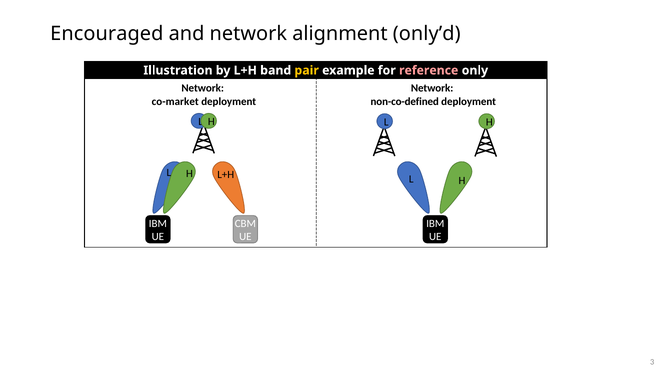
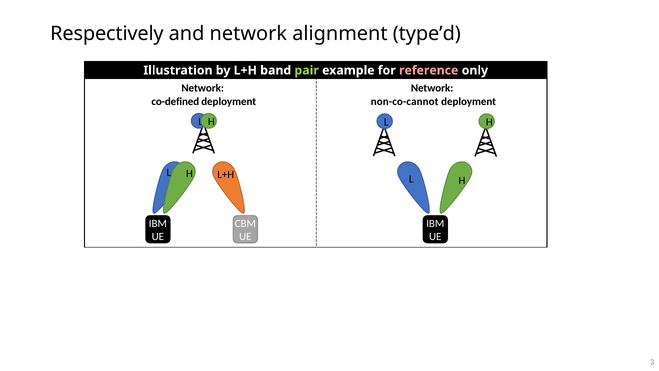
Encouraged: Encouraged -> Respectively (107, 34)
only’d: only’d -> type’d (427, 34)
pair colour: yellow -> light green (307, 70)
co-market: co-market -> co-defined (175, 101)
non-co-defined: non-co-defined -> non-co-cannot (405, 101)
